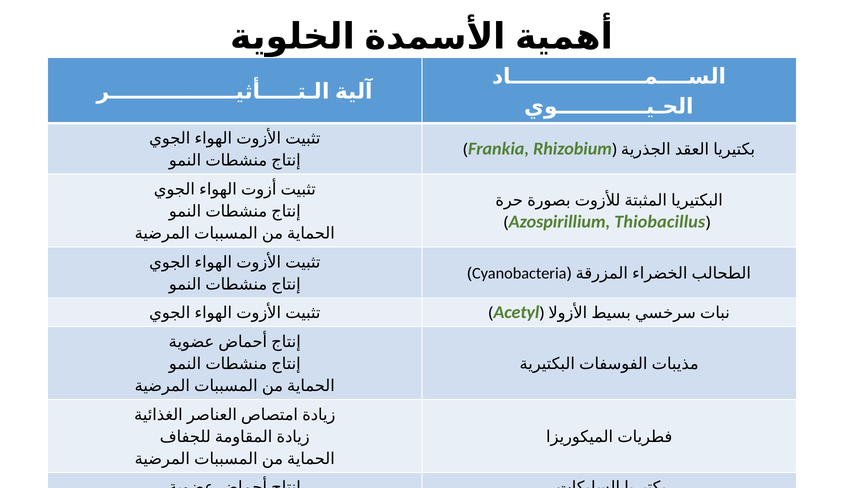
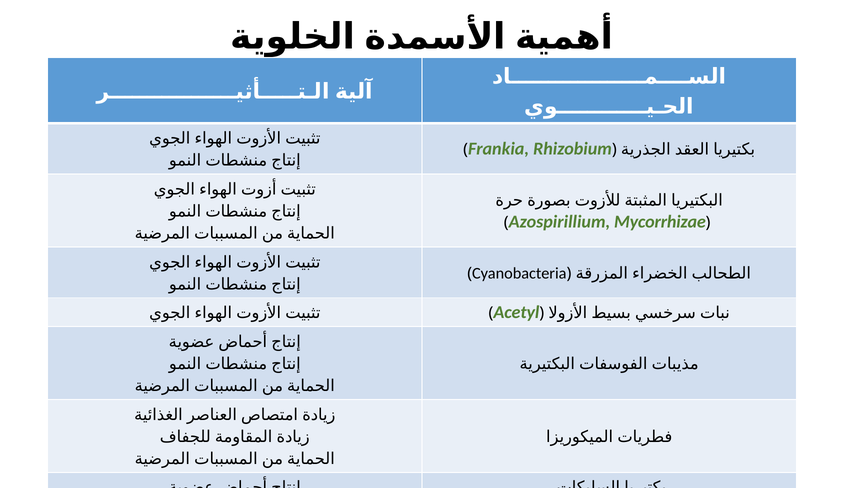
Thiobacillus: Thiobacillus -> Mycorrhizae (660, 222)
